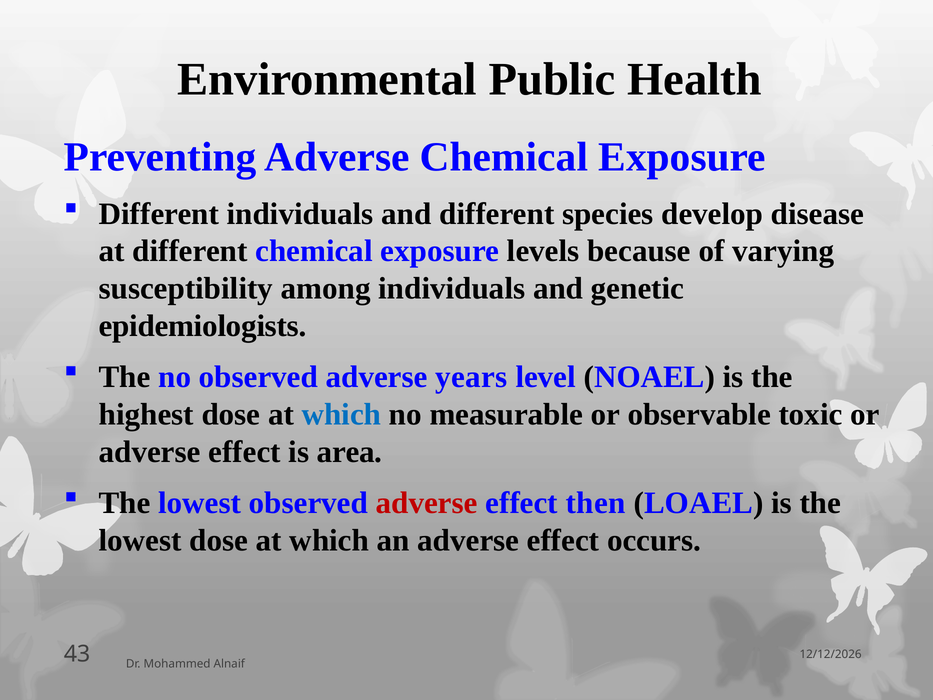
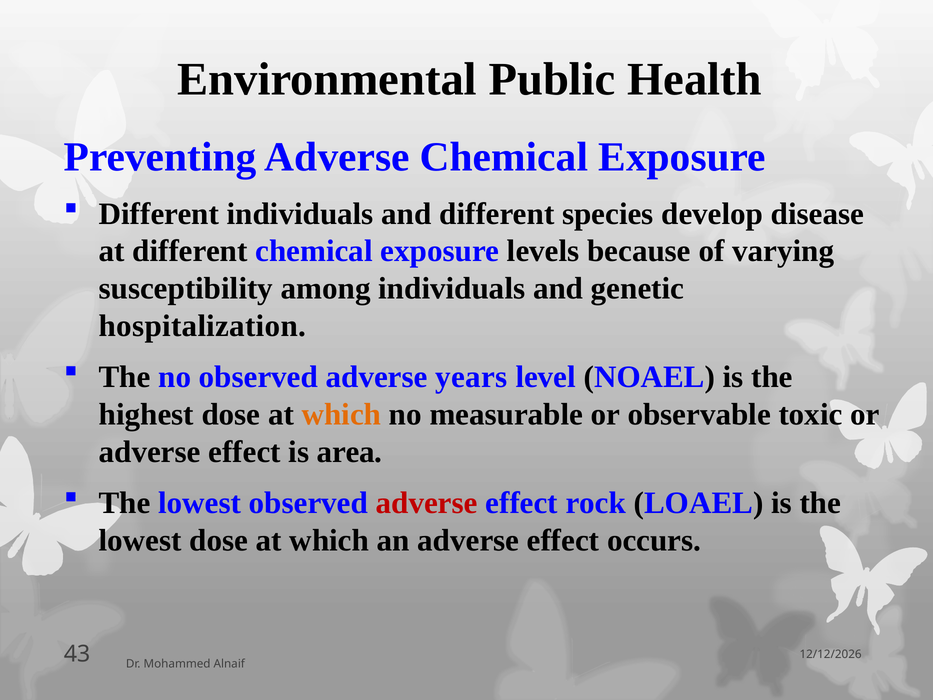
epidemiologists: epidemiologists -> hospitalization (202, 326)
which colour: blue -> orange (341, 414)
then: then -> rock (596, 503)
